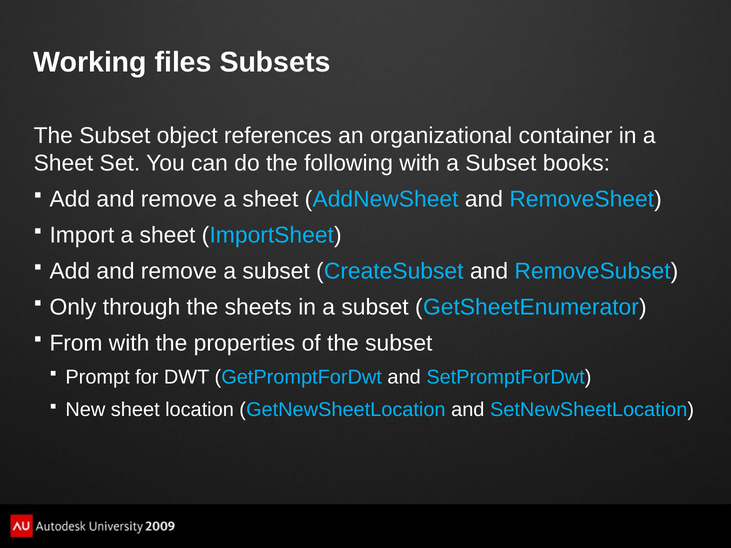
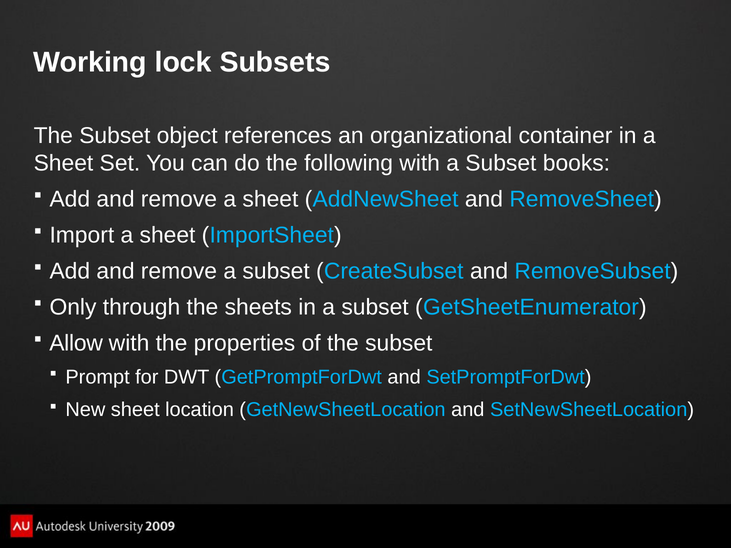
files: files -> lock (183, 62)
From: From -> Allow (76, 343)
